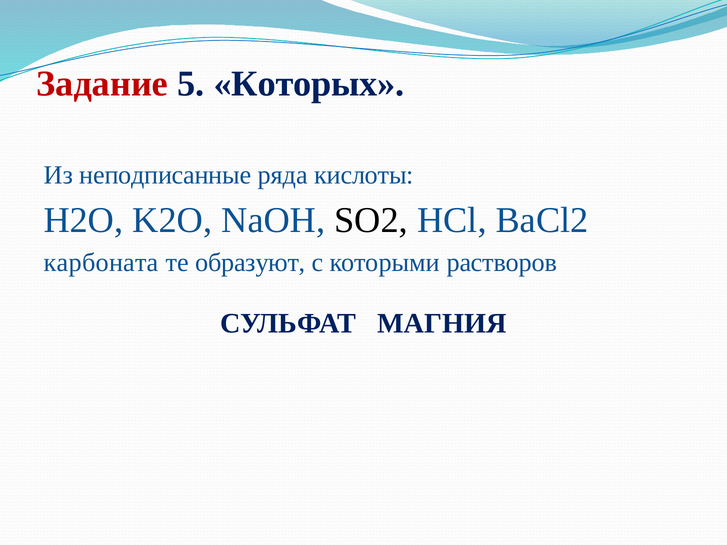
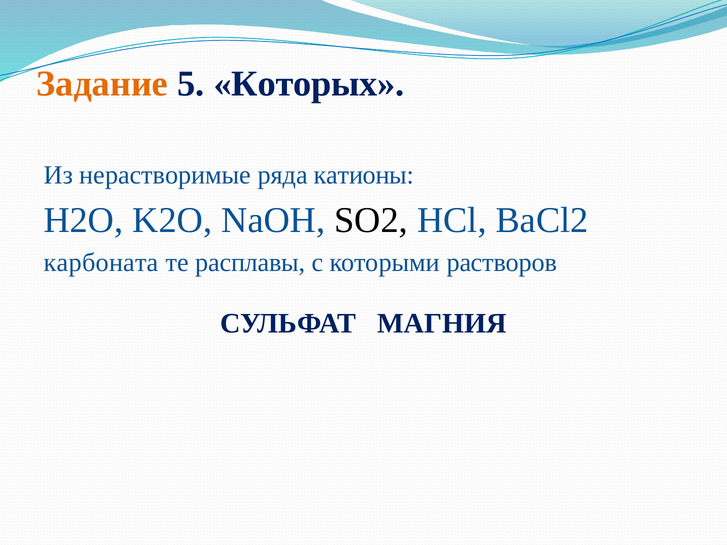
Задание colour: red -> orange (102, 84)
неподписанные: неподписанные -> нерастворимые (165, 175)
кислоты: кислоты -> катионы (364, 175)
образуют: образуют -> расплавы (250, 263)
